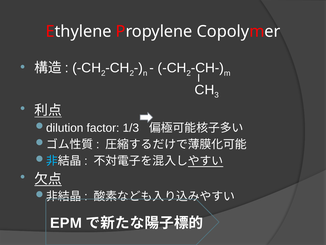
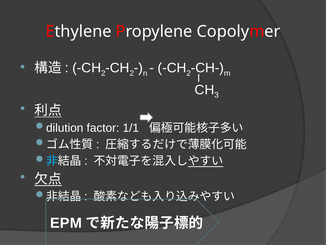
1/3: 1/3 -> 1/1 (131, 128)
